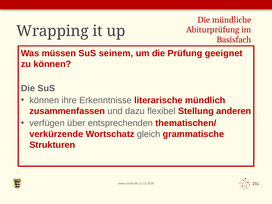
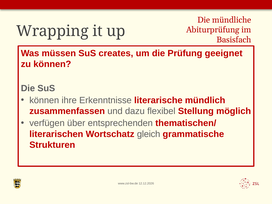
seinem: seinem -> creates (116, 53)
anderen: anderen -> möglich (234, 111)
verkürzende: verkürzende -> literarischen (56, 134)
